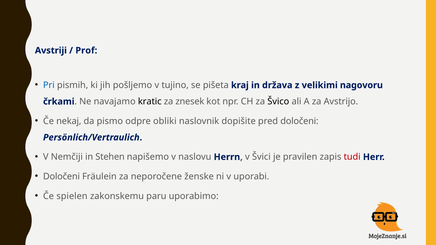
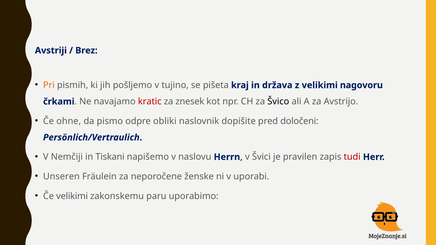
Prof: Prof -> Brez (86, 51)
Pri colour: blue -> orange (49, 85)
kratic colour: black -> red (150, 102)
nekaj: nekaj -> ohne (69, 121)
Stehen: Stehen -> Tiskani (110, 157)
Določeni: Določeni -> Unseren (61, 177)
Če spielen: spielen -> velikimi (72, 196)
